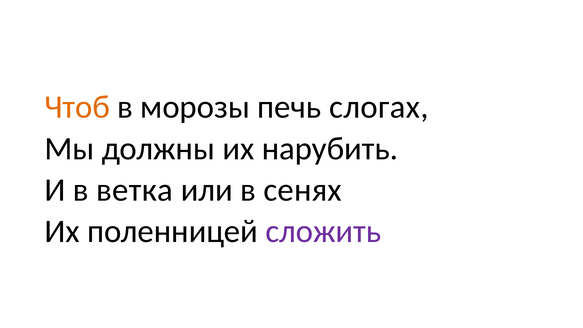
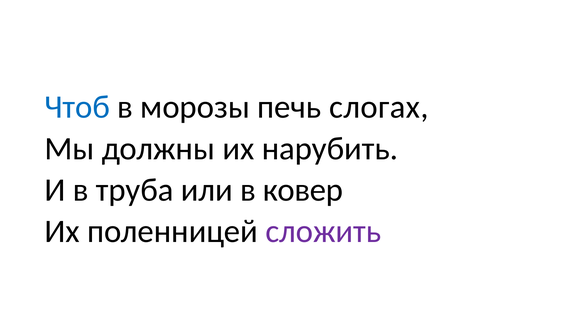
Чтоб colour: orange -> blue (77, 107)
ветка: ветка -> труба (135, 190)
сенях: сенях -> ковер (303, 190)
